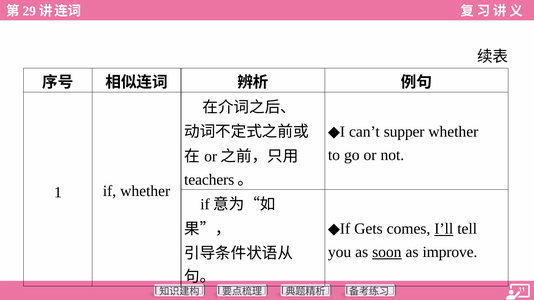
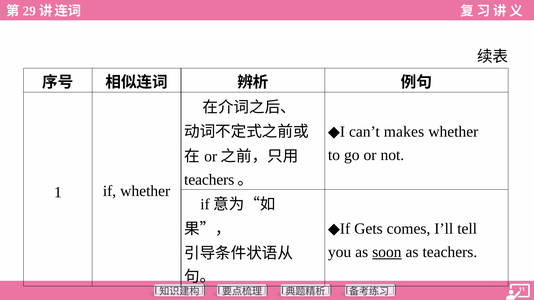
supper: supper -> makes (404, 132)
I’ll underline: present -> none (444, 229)
as improve: improve -> teachers (450, 253)
